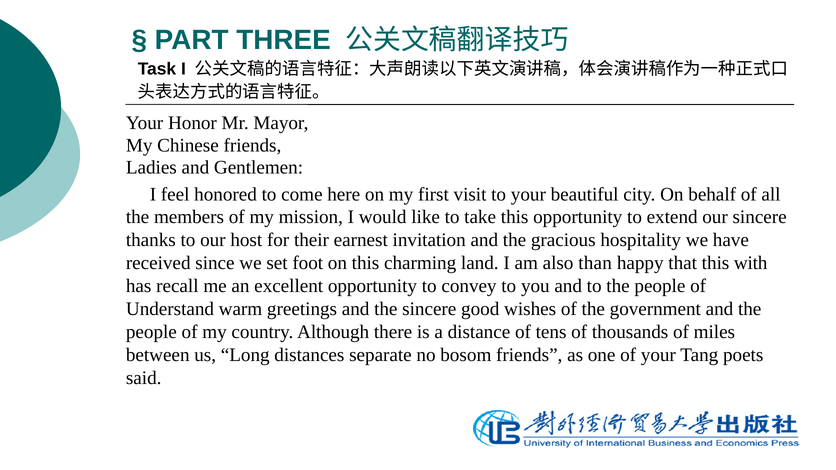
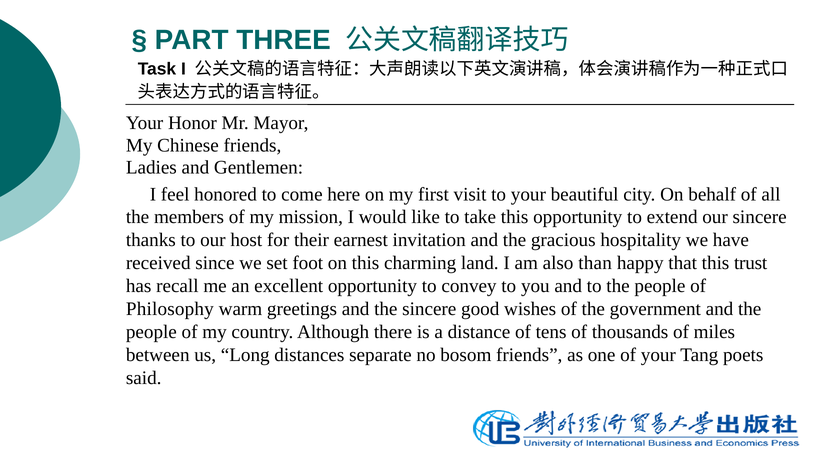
with: with -> trust (751, 263)
Understand: Understand -> Philosophy (170, 309)
